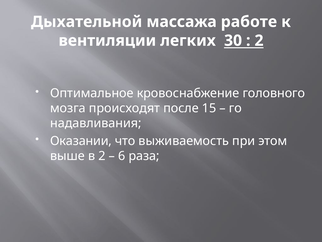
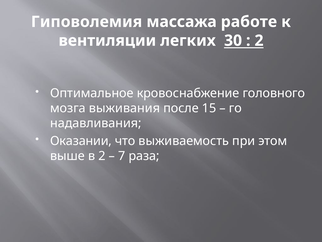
Дыхательной: Дыхательной -> Гиповолемия (87, 22)
происходят: происходят -> выживания (124, 108)
6: 6 -> 7 (122, 156)
